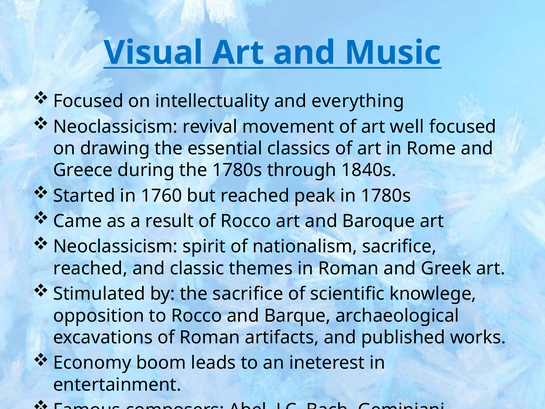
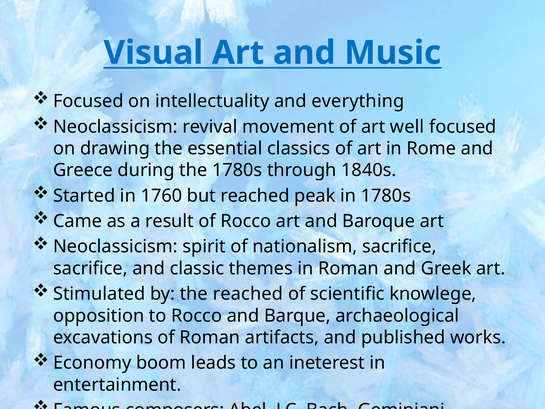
reached: reached -> sacrifice (90, 268)
the sacrifice: sacrifice -> reached (248, 294)
